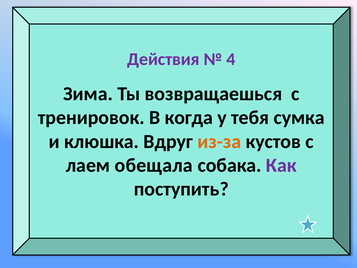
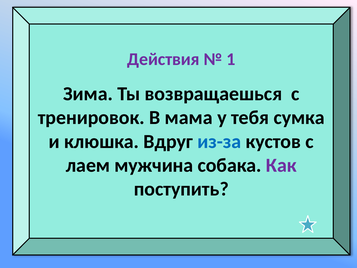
4: 4 -> 1 (231, 59)
когда: когда -> мама (189, 118)
из-за colour: orange -> blue (219, 141)
обещала: обещала -> мужчина (154, 165)
